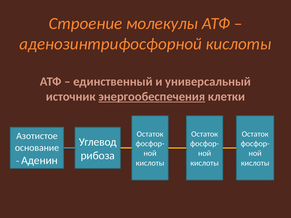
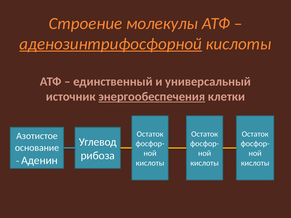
аденозинтрифосфорной underline: none -> present (111, 44)
